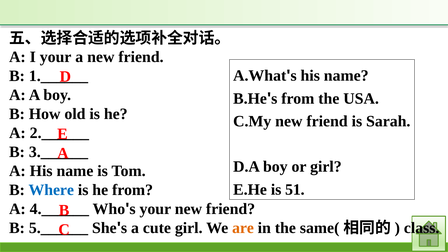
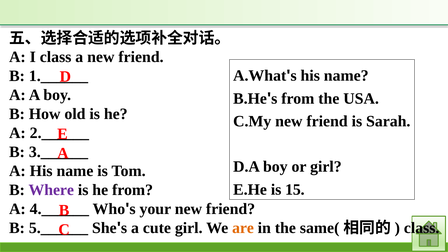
I your: your -> class (56, 57)
51: 51 -> 15 (295, 189)
Where colour: blue -> purple (51, 190)
